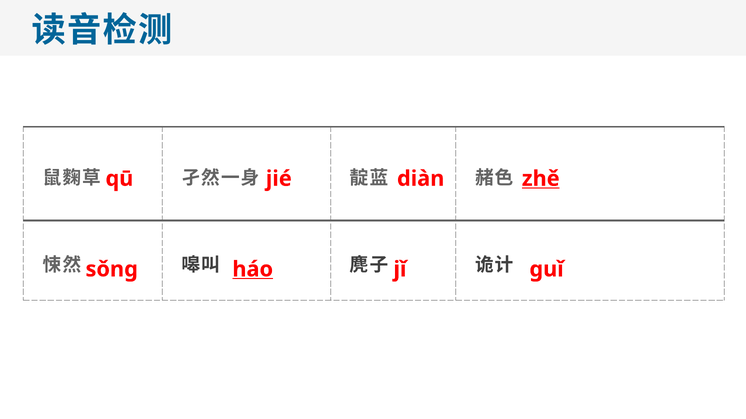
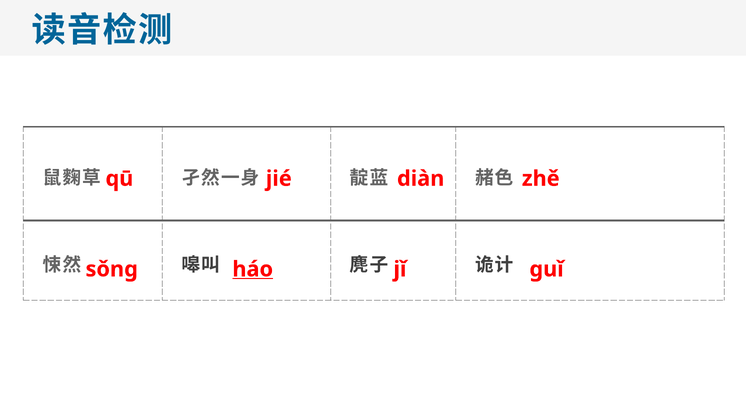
zhě underline: present -> none (541, 179)
